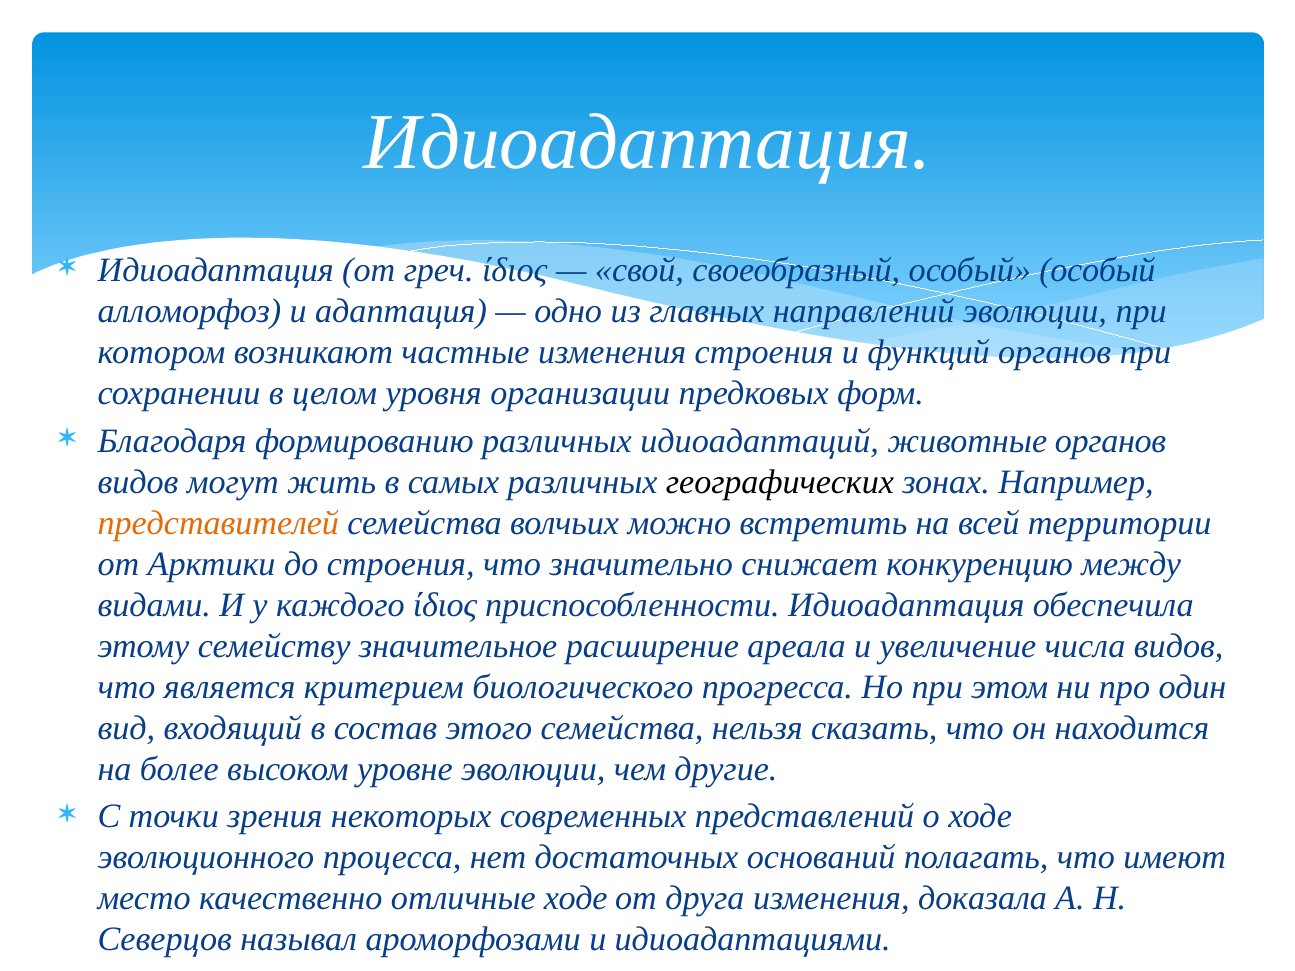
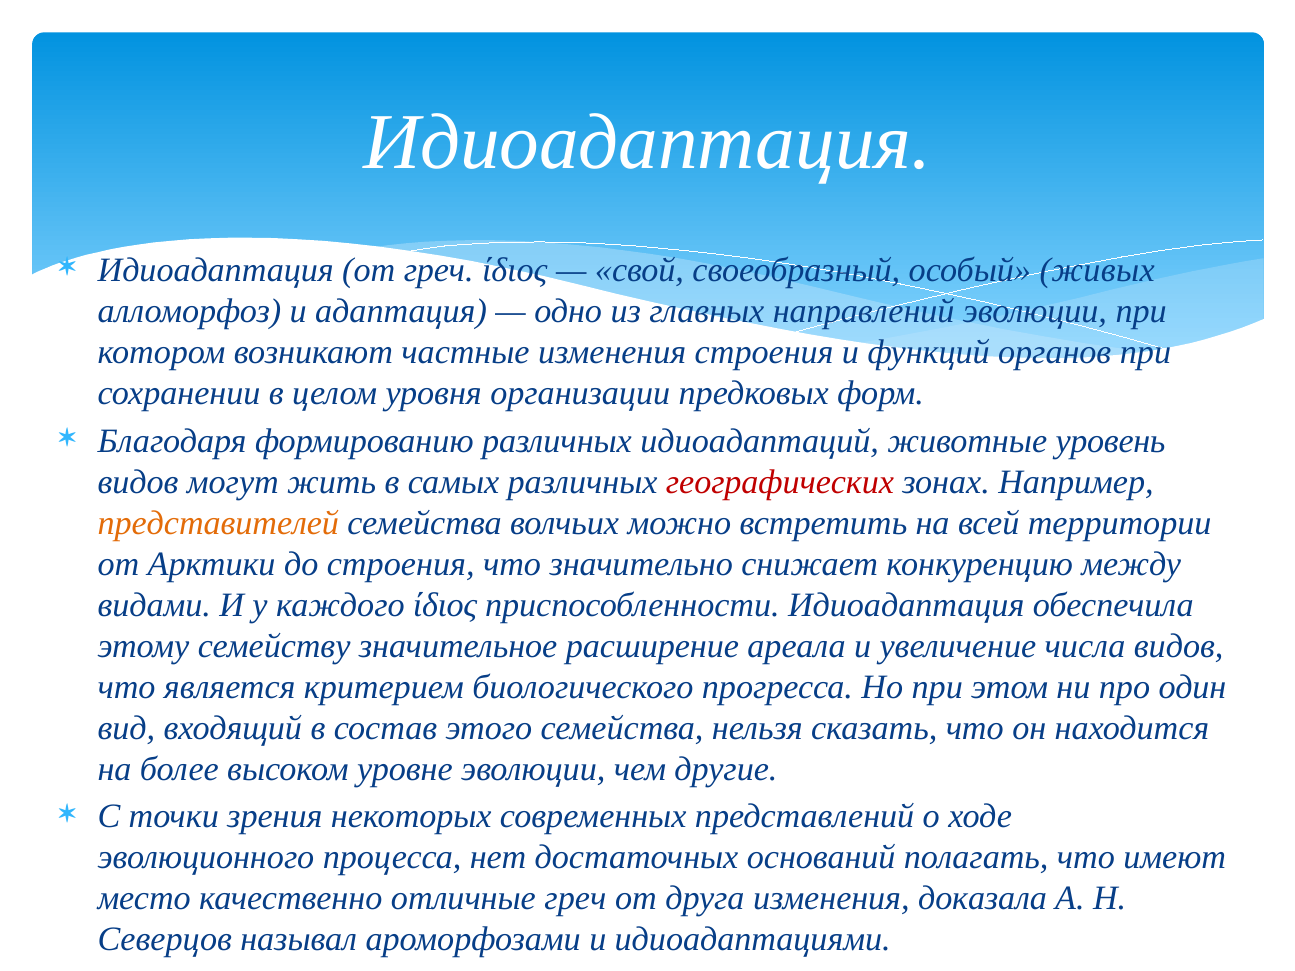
особый особый: особый -> живых (1097, 270)
животные органов: органов -> уровень (1111, 441)
географических colour: black -> red (780, 482)
отличные ходе: ходе -> греч (575, 899)
